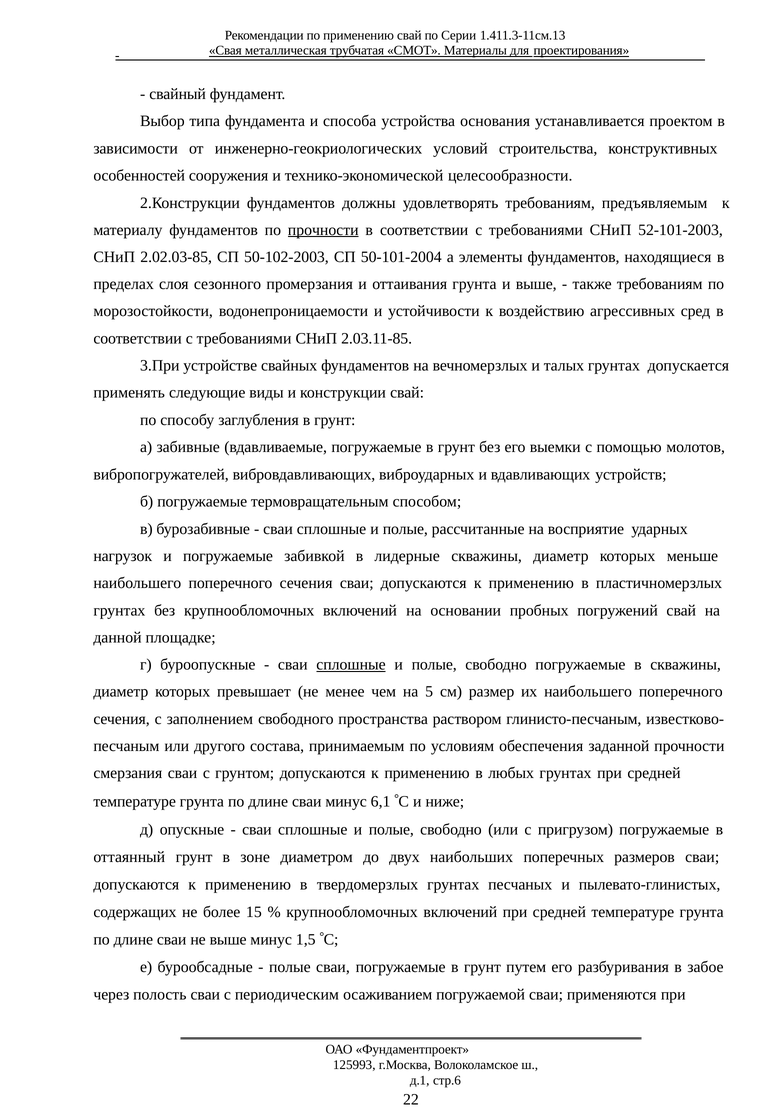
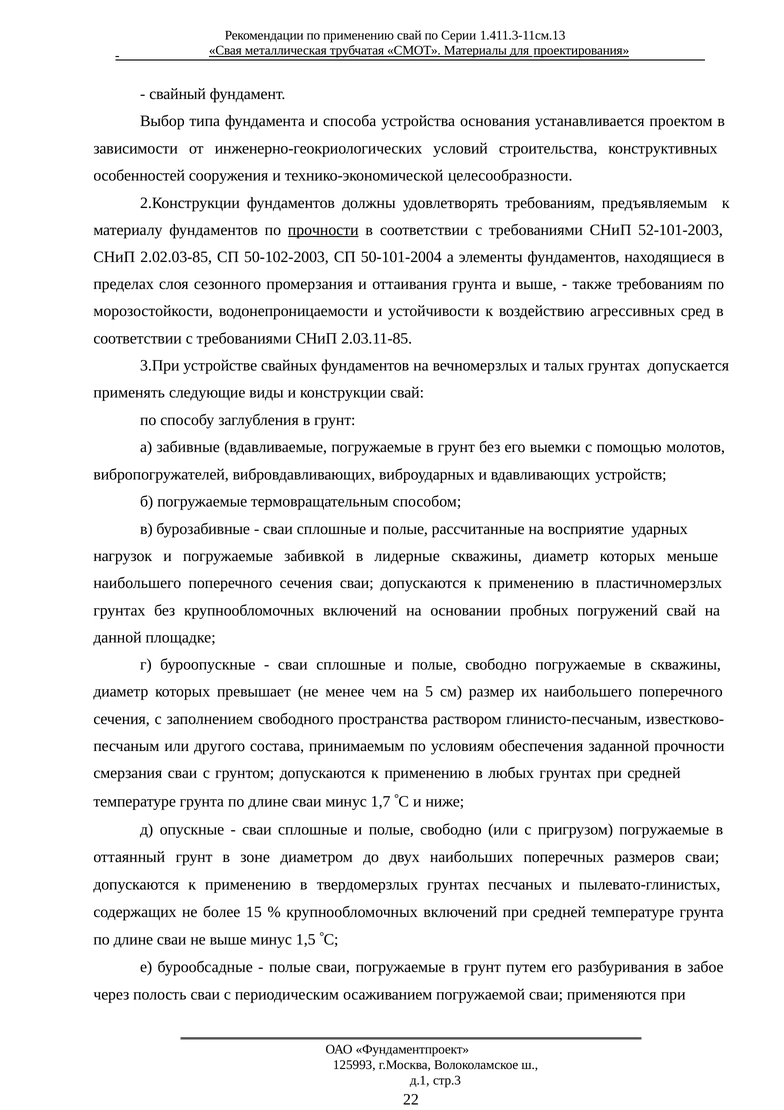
сплошные underline: present -> none (351, 665)
6,1: 6,1 -> 1,7 (381, 802)
стр.6: стр.6 -> стр.3 (447, 1080)
